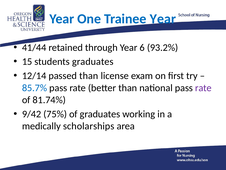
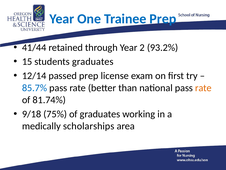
Trainee Year: Year -> Prep (163, 19)
6: 6 -> 2 (142, 47)
passed than: than -> prep (89, 76)
rate colour: purple -> orange (203, 88)
9/42: 9/42 -> 9/18 (32, 114)
